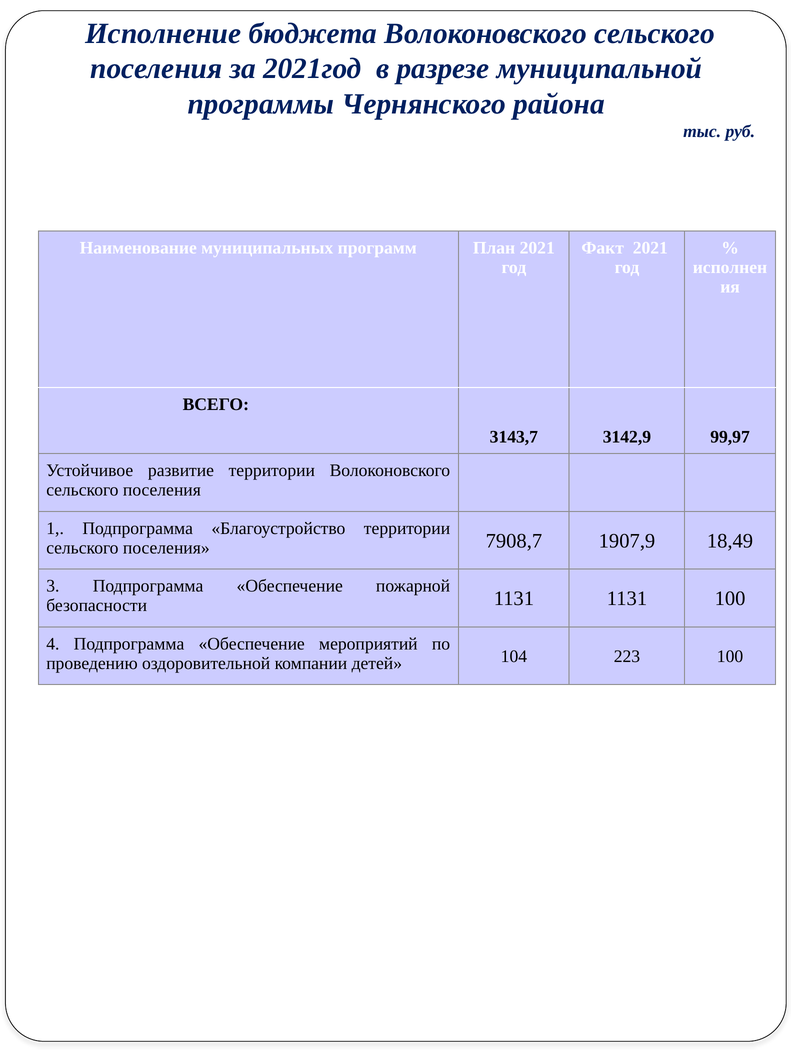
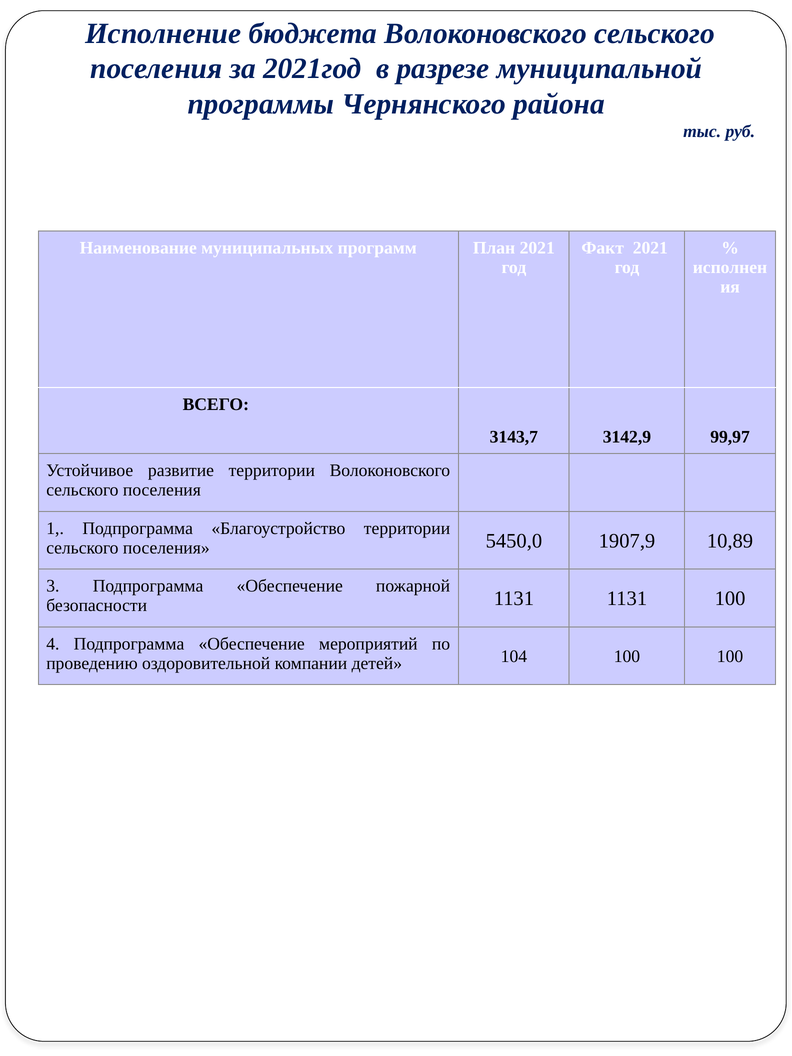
7908,7: 7908,7 -> 5450,0 (514, 541)
18,49: 18,49 -> 10,89 (730, 541)
104 223: 223 -> 100 (627, 656)
